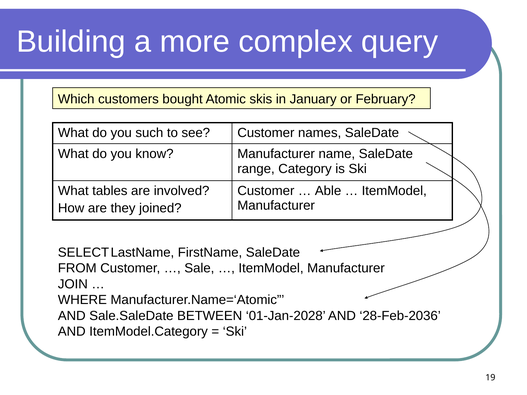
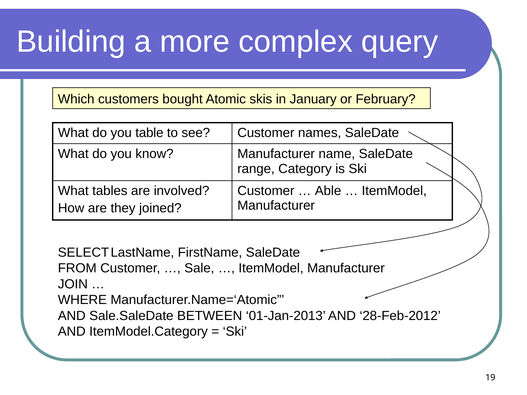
such: such -> table (149, 133)
01-Jan-2028: 01-Jan-2028 -> 01-Jan-2013 (286, 316)
28-Feb-2036: 28-Feb-2036 -> 28-Feb-2012 (400, 316)
